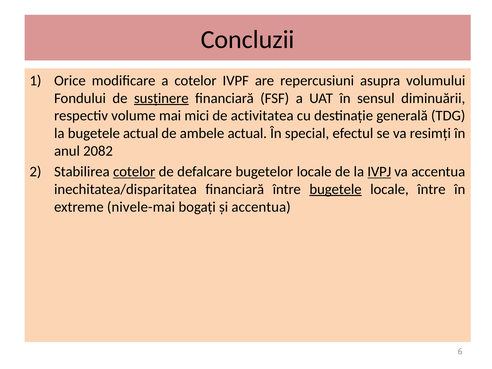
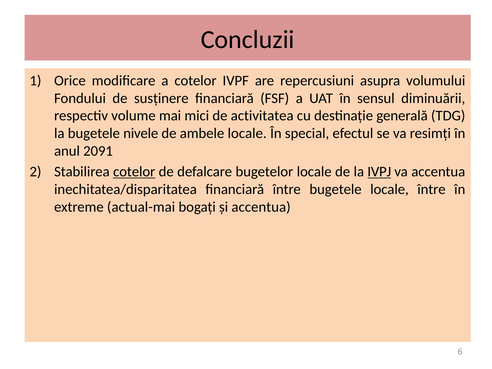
susținere underline: present -> none (161, 98)
bugetele actual: actual -> nivele (141, 133)
ambele actual: actual -> locale (247, 133)
2082: 2082 -> 2091 (98, 151)
bugetele underline: present -> none (336, 189)
nivele-mai: nivele-mai -> actual-mai (141, 207)
